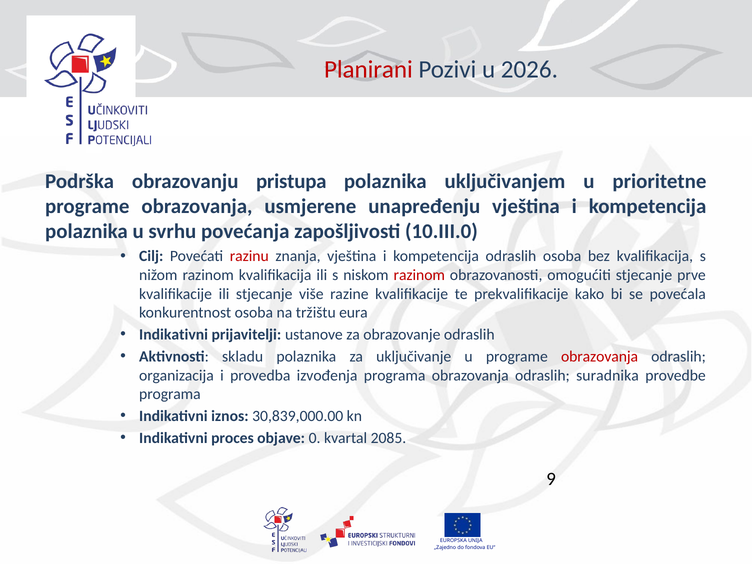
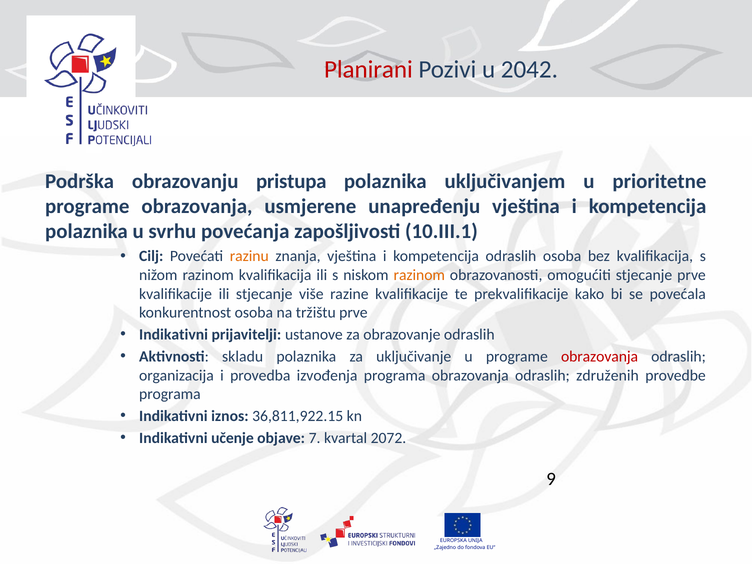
2026: 2026 -> 2042 (529, 70)
10.III.0: 10.III.0 -> 10.III.1 (441, 232)
razinu colour: red -> orange (249, 256)
razinom colour: red -> orange (419, 275)
tržištu eura: eura -> prve (353, 313)
suradnika: suradnika -> združenih (607, 375)
30,839,000.00: 30,839,000.00 -> 36,811,922.15 (298, 416)
proces: proces -> učenje (232, 438)
0: 0 -> 7 (315, 438)
2085: 2085 -> 2072 (388, 438)
